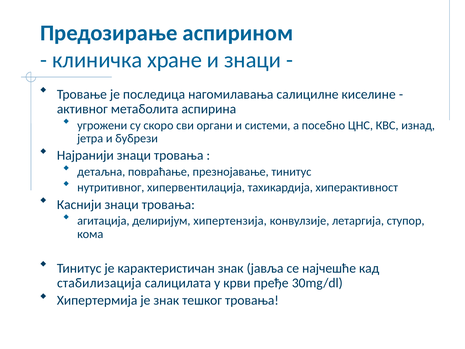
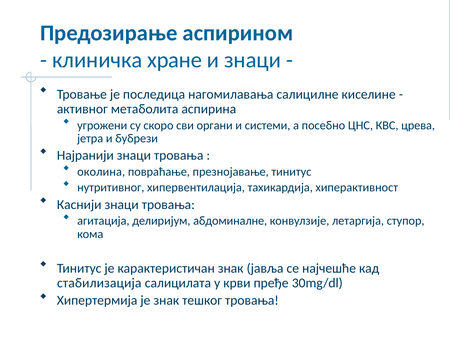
изнад: изнад -> црева (418, 125)
детаљна: детаљна -> околина (101, 172)
хипертензија: хипертензија -> абдоминалне (230, 221)
